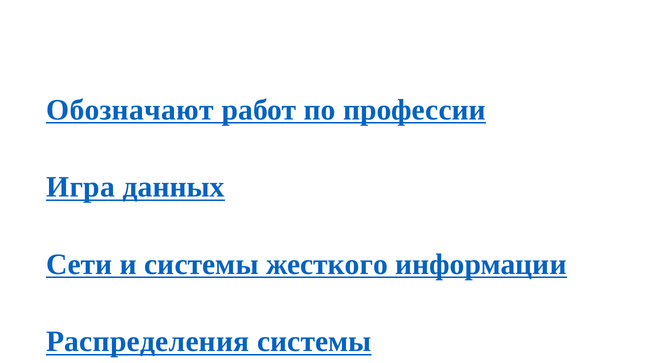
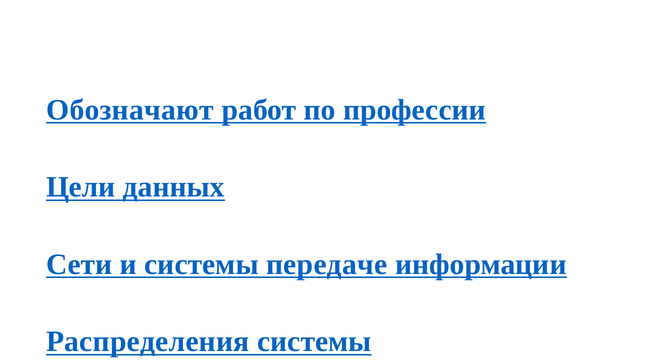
Игра: Игра -> Цели (81, 187)
жесткого: жесткого -> передаче (327, 265)
